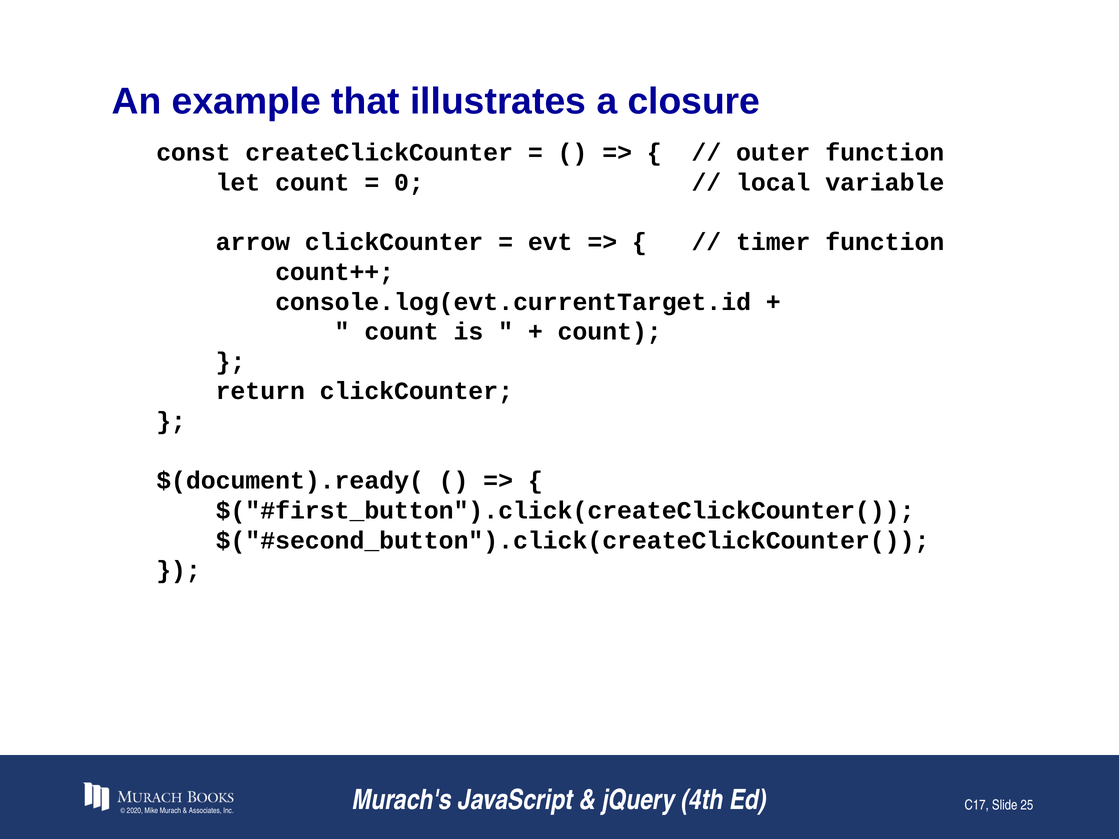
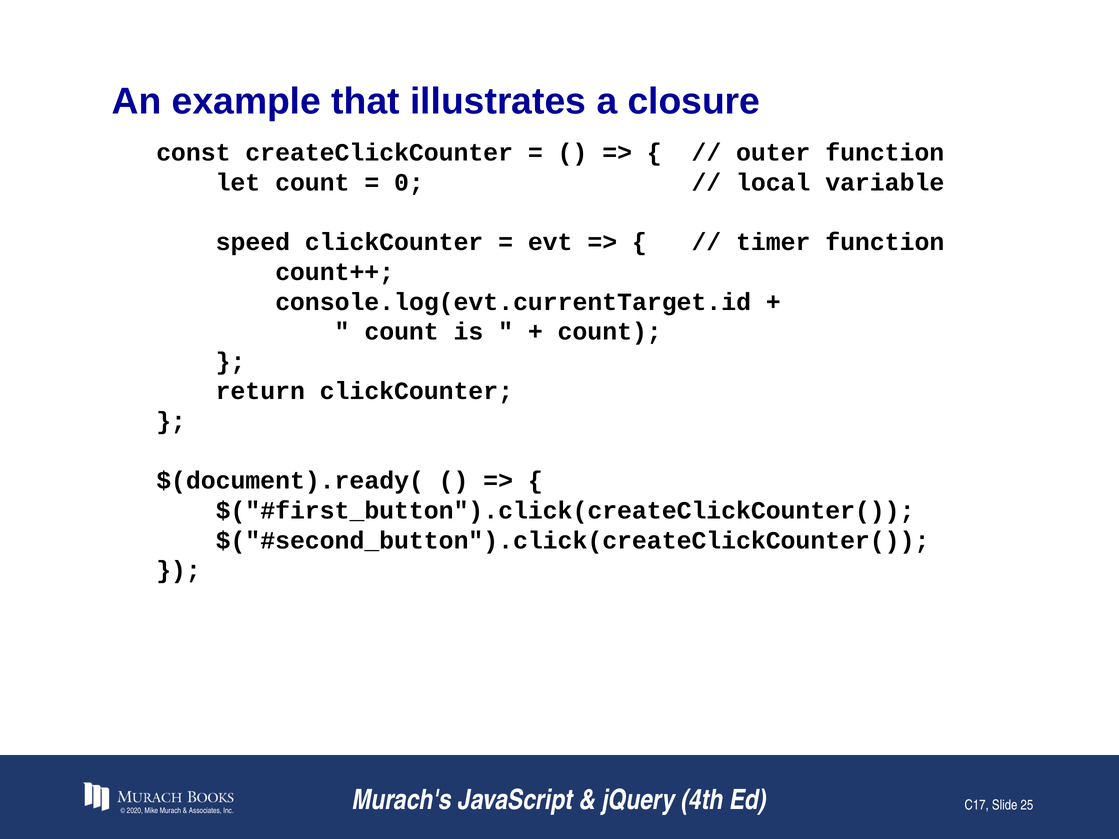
arrow: arrow -> speed (253, 242)
